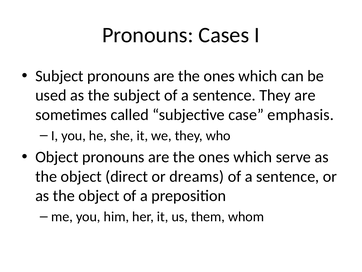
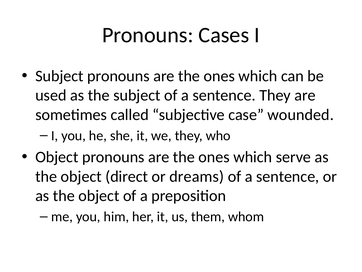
emphasis: emphasis -> wounded (301, 115)
